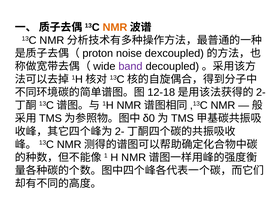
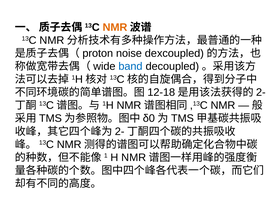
band colour: purple -> blue (131, 66)
